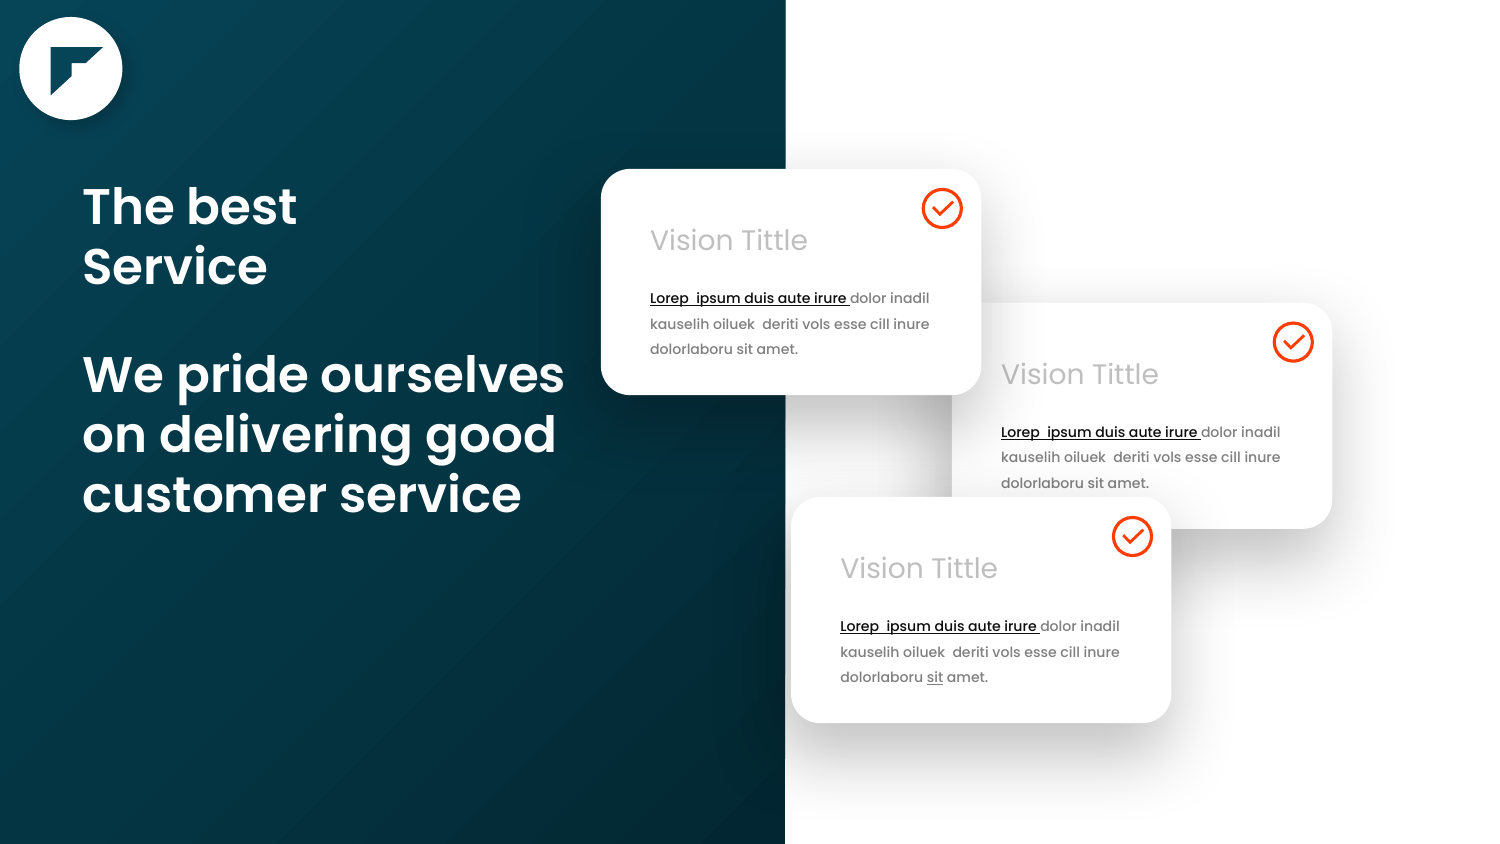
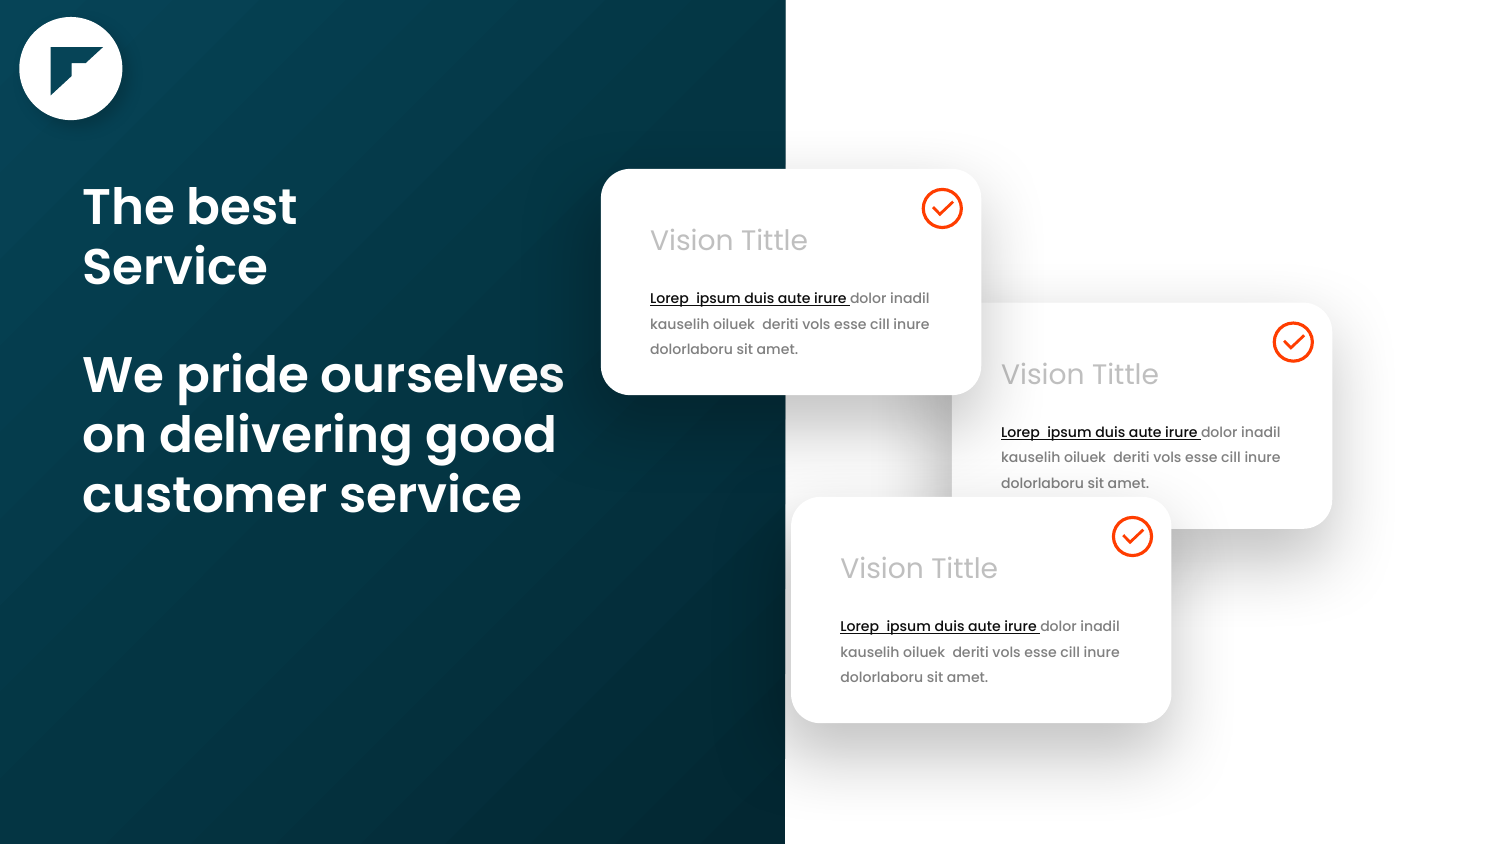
sit underline: present -> none (935, 678)
